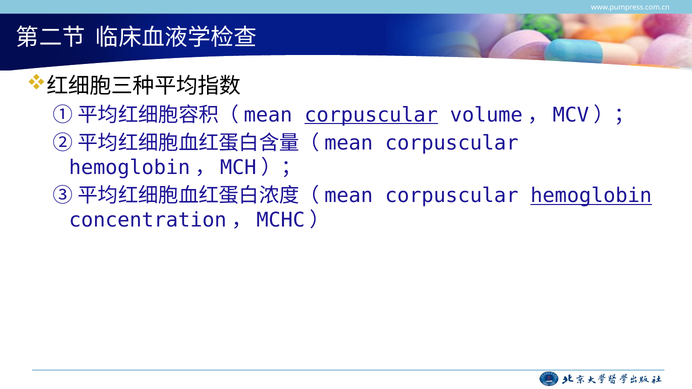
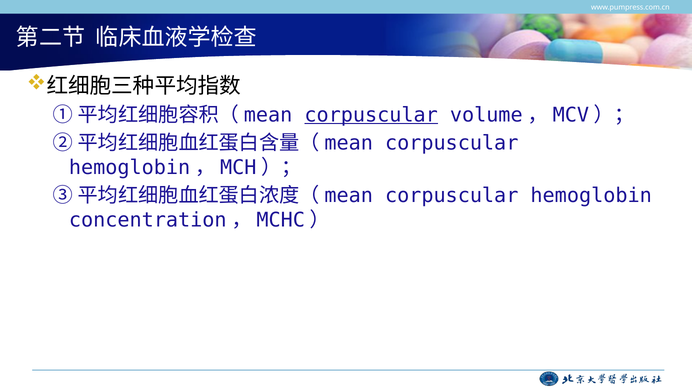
hemoglobin underline: present -> none (591, 196)
